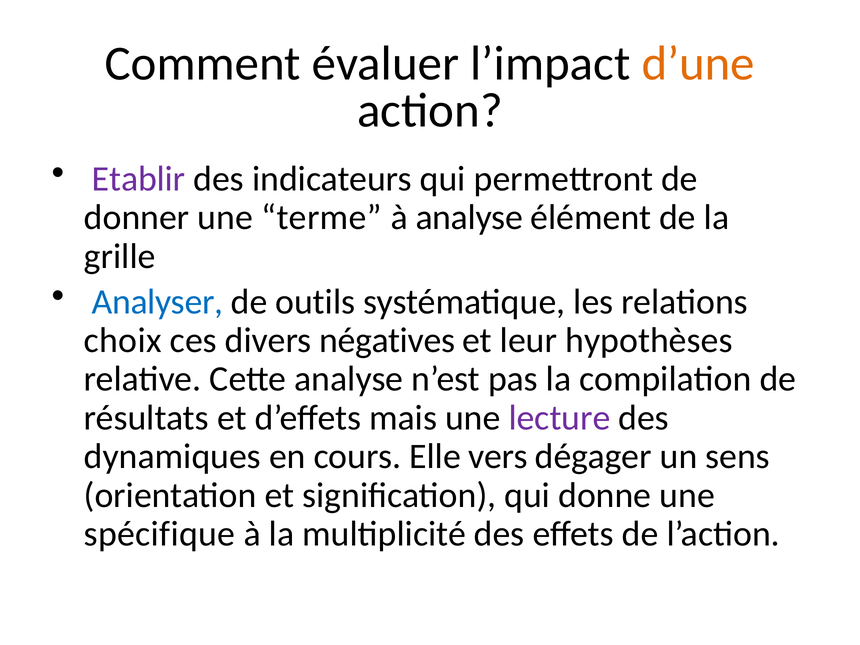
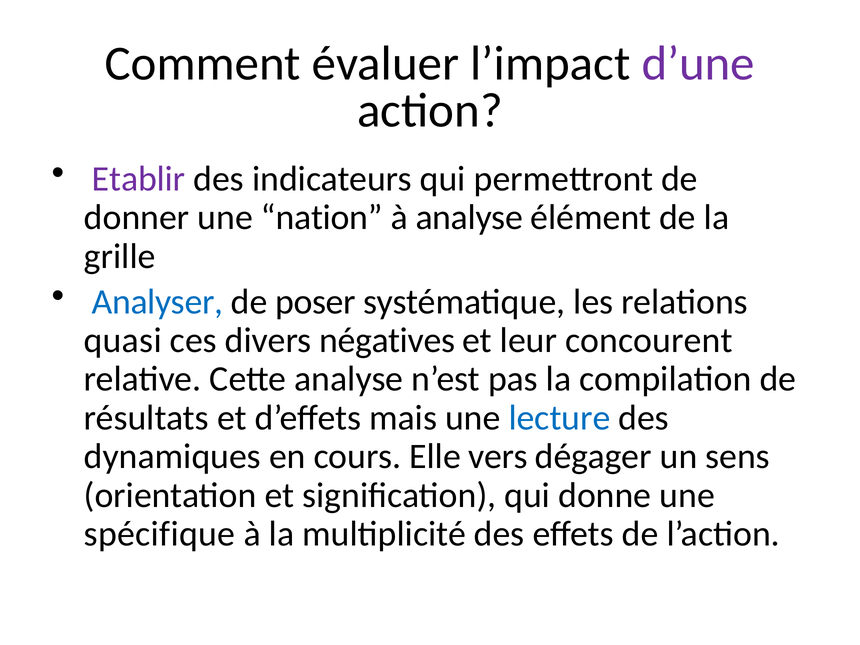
d’une colour: orange -> purple (698, 63)
terme: terme -> nation (322, 218)
outils: outils -> poser (315, 302)
choix: choix -> quasi (123, 340)
hypothèses: hypothèses -> concourent (649, 340)
lecture colour: purple -> blue (559, 418)
